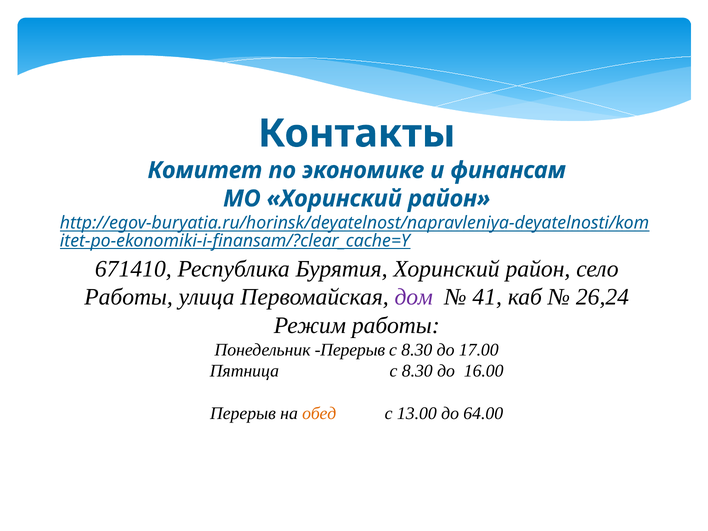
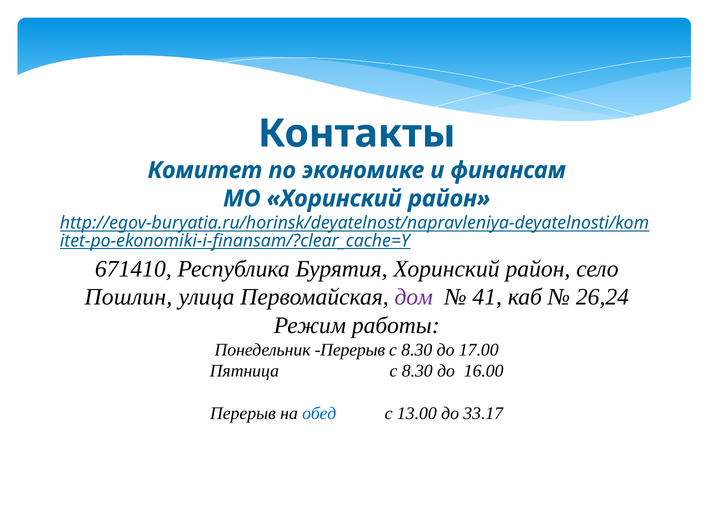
Работы: Работы -> Пошлин (128, 297)
обед colour: orange -> blue (319, 413)
64.00: 64.00 -> 33.17 (483, 413)
